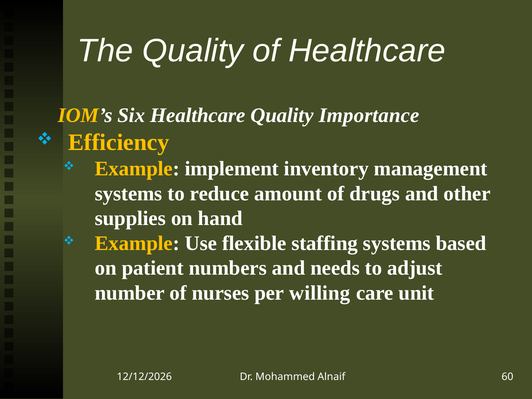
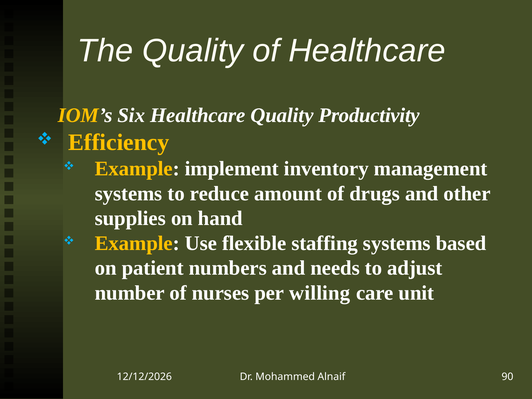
Importance: Importance -> Productivity (369, 115)
60: 60 -> 90 (507, 377)
